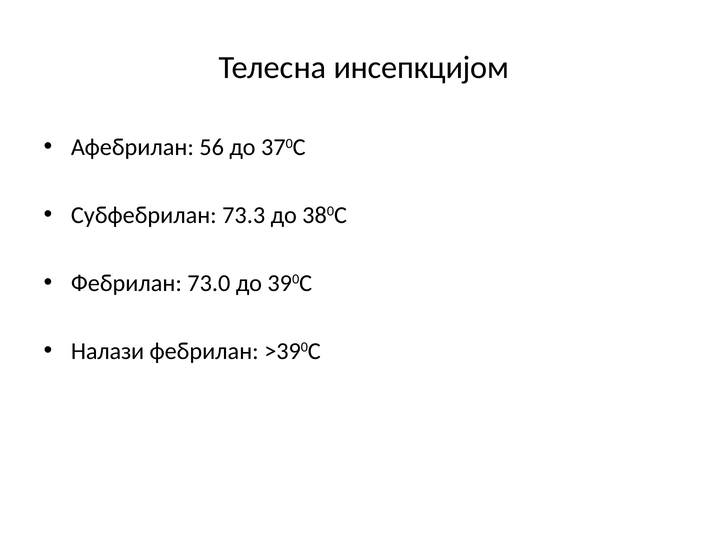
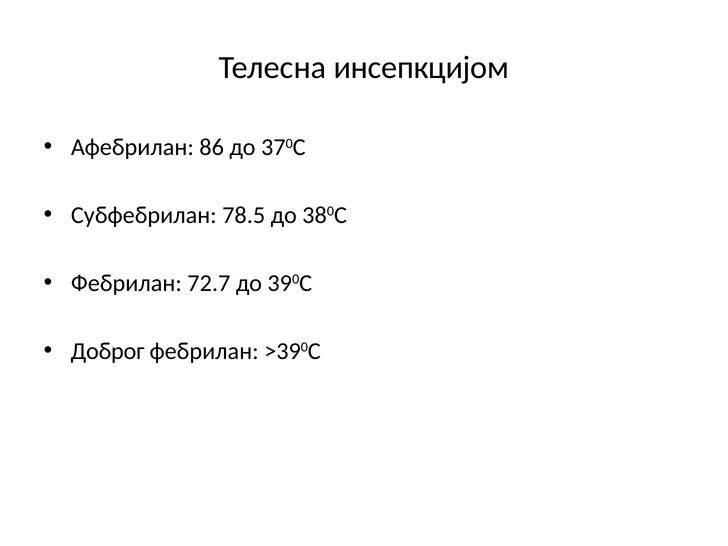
56: 56 -> 86 (212, 147)
73.3: 73.3 -> 78.5 (244, 215)
73.0: 73.0 -> 72.7 (209, 283)
Налази: Налази -> Доброг (108, 351)
